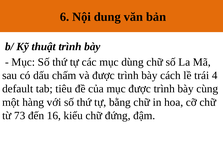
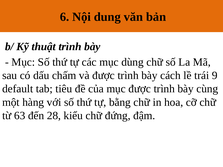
4: 4 -> 9 (215, 76)
73: 73 -> 63 (20, 116)
16: 16 -> 28 (54, 116)
